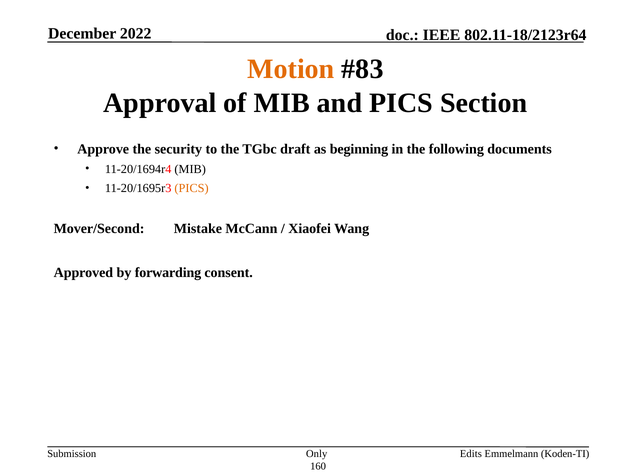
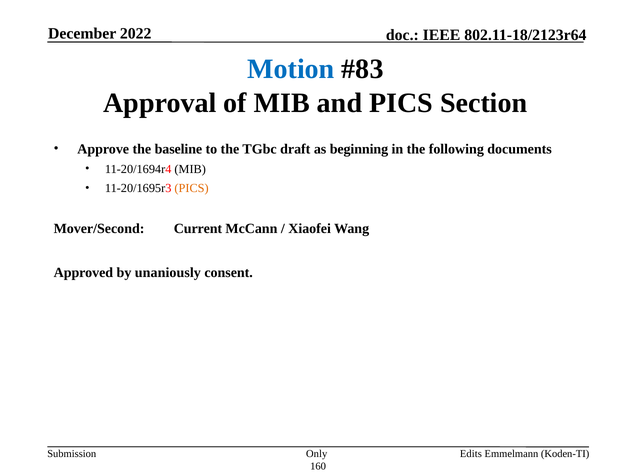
Motion colour: orange -> blue (291, 69)
security: security -> baseline (178, 149)
Mistake: Mistake -> Current (198, 229)
forwarding: forwarding -> unaniously (168, 273)
